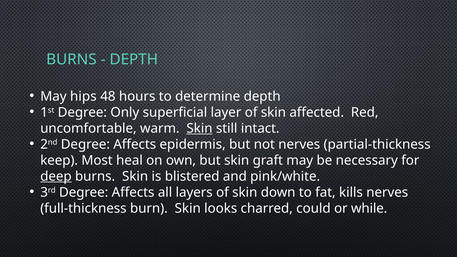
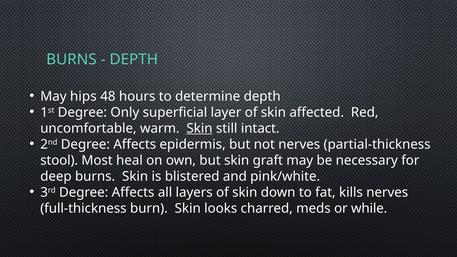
keep: keep -> stool (59, 160)
deep underline: present -> none (56, 176)
could: could -> meds (313, 208)
